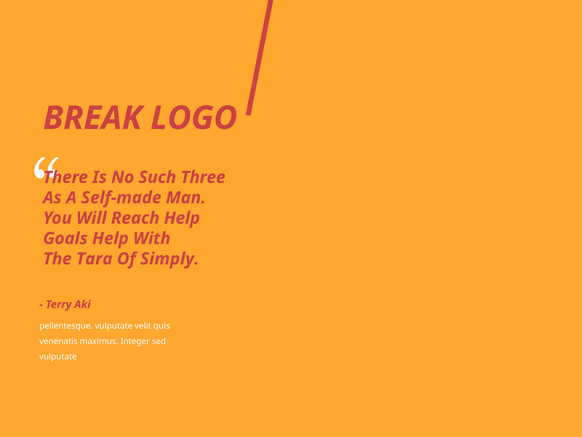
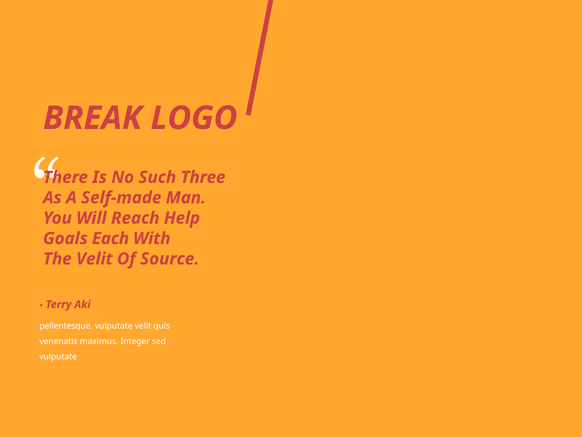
Goals Help: Help -> Each (110, 238)
The Tara: Tara -> Velit (94, 259)
Simply: Simply -> Source (170, 259)
